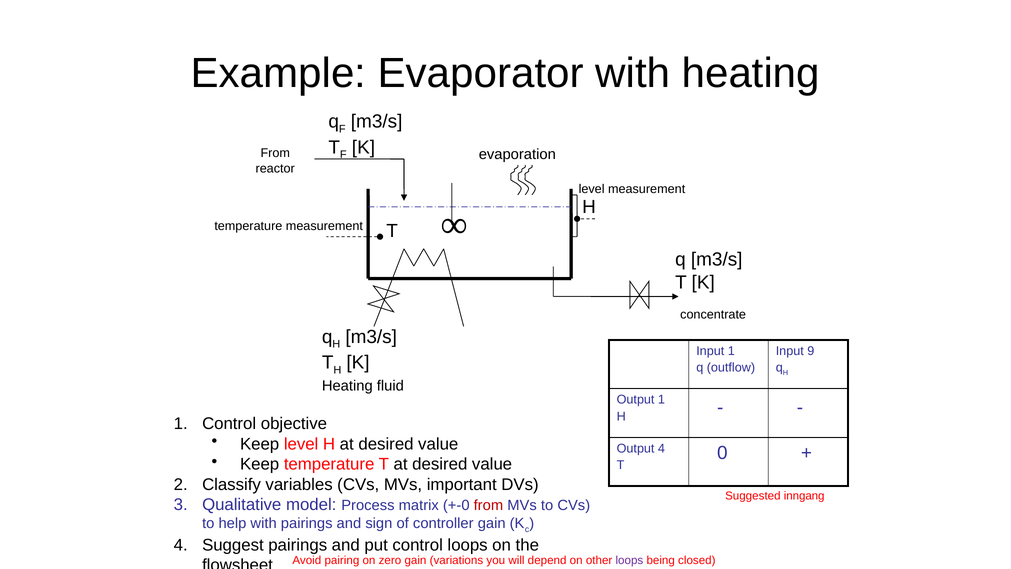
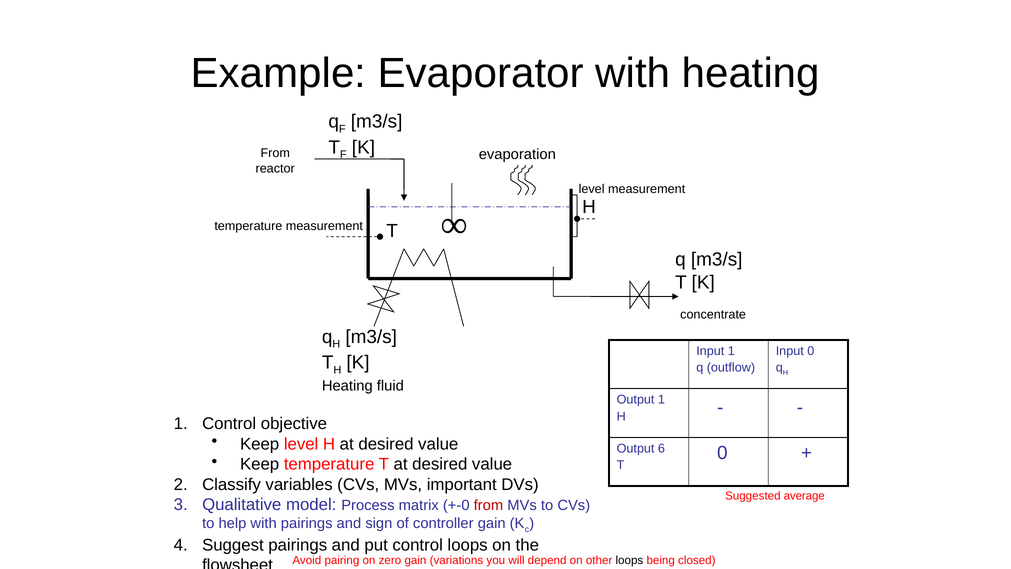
Input 9: 9 -> 0 (811, 351)
Output 4: 4 -> 6 (661, 448)
inngang: inngang -> average (804, 496)
loops colour: purple -> black (629, 560)
